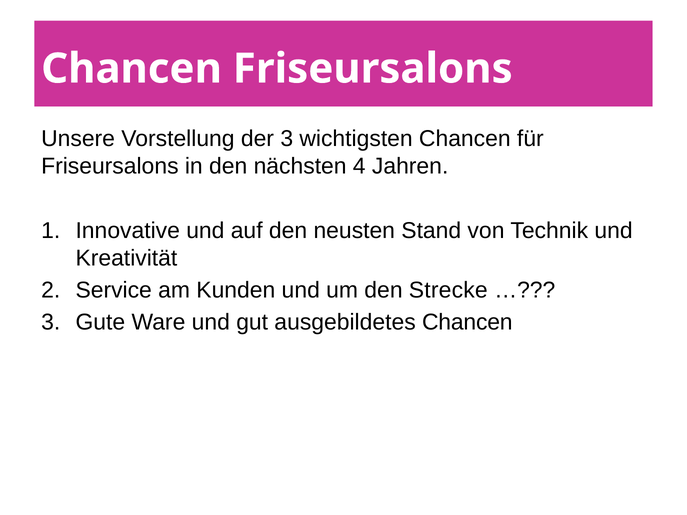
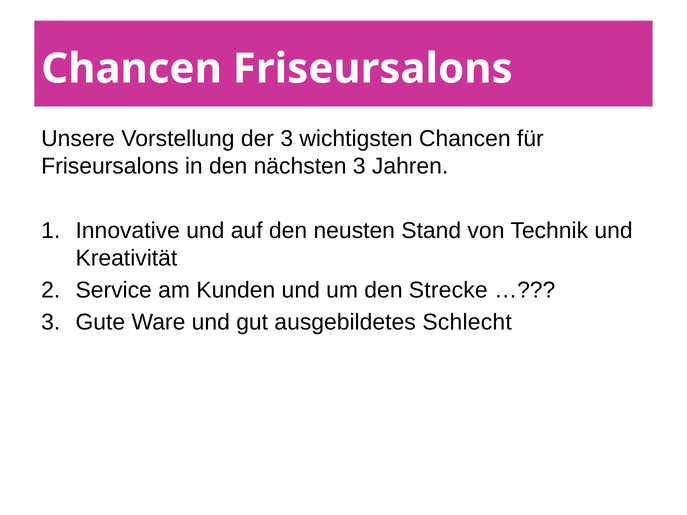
nächsten 4: 4 -> 3 (359, 166)
ausgebildetes Chancen: Chancen -> Schlecht (467, 322)
